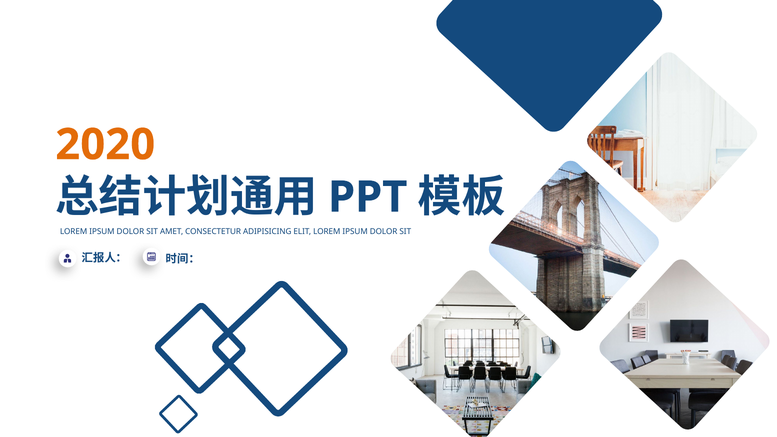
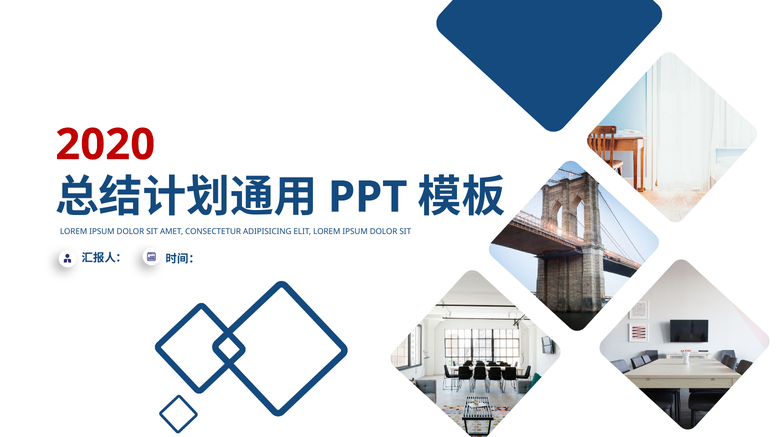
2020 colour: orange -> red (105, 145)
